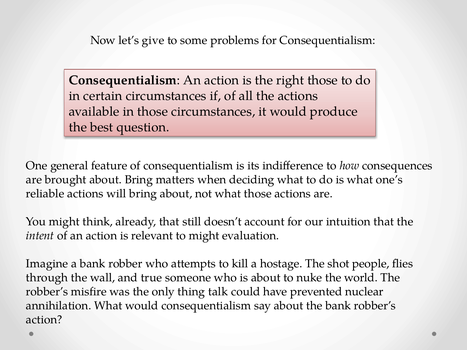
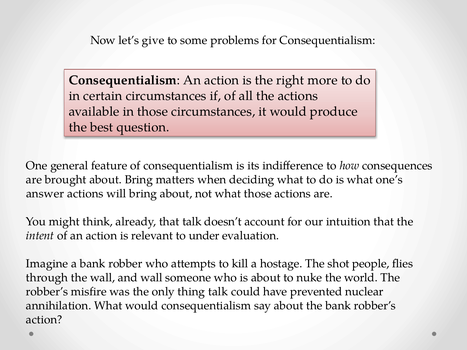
right those: those -> more (323, 80)
reliable: reliable -> answer (45, 194)
that still: still -> talk (192, 222)
to might: might -> under (204, 236)
and true: true -> wall (152, 278)
